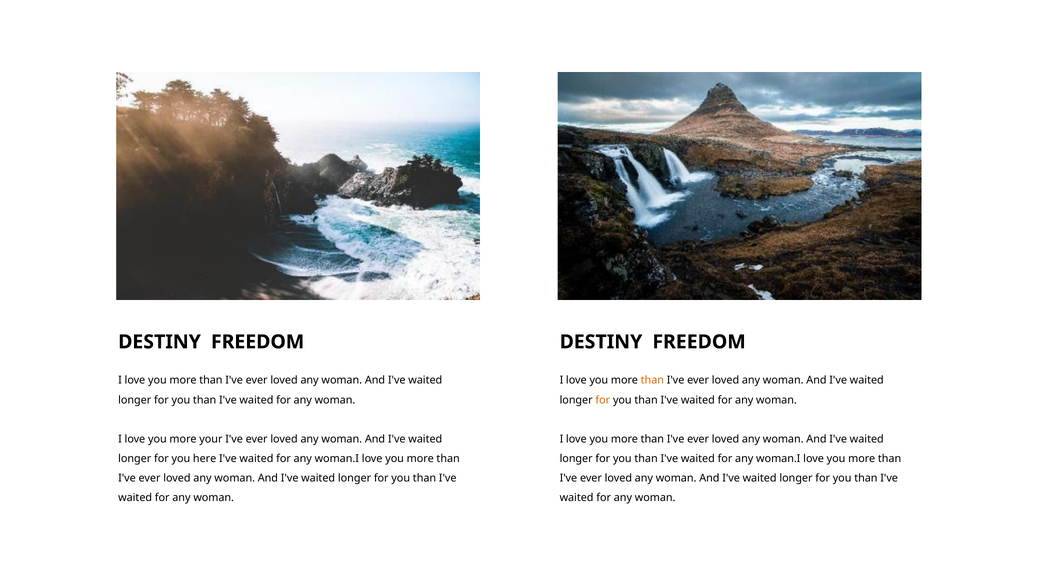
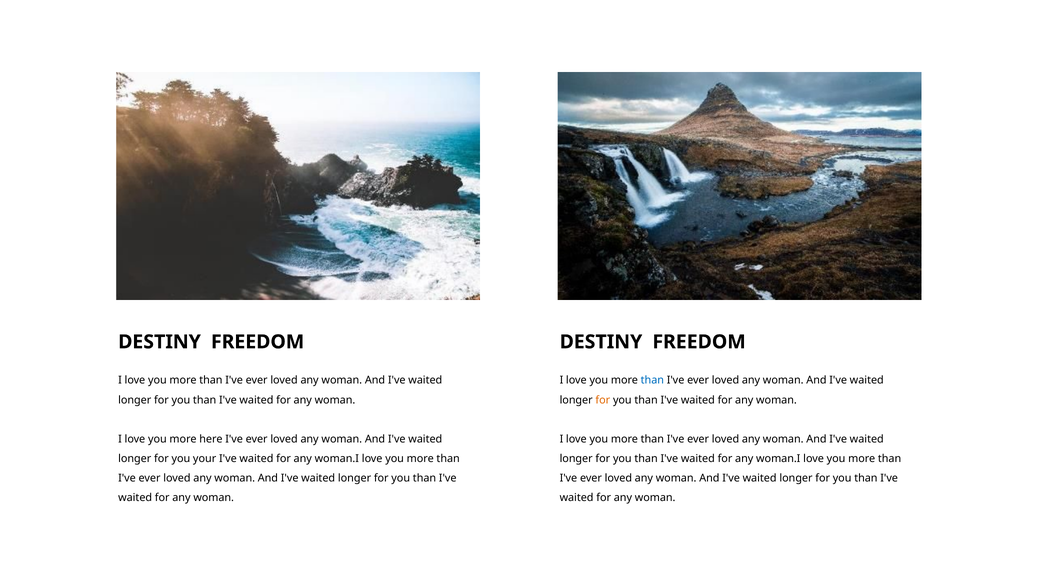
than colour: orange -> blue (652, 380)
your: your -> here (211, 439)
here: here -> your (205, 458)
